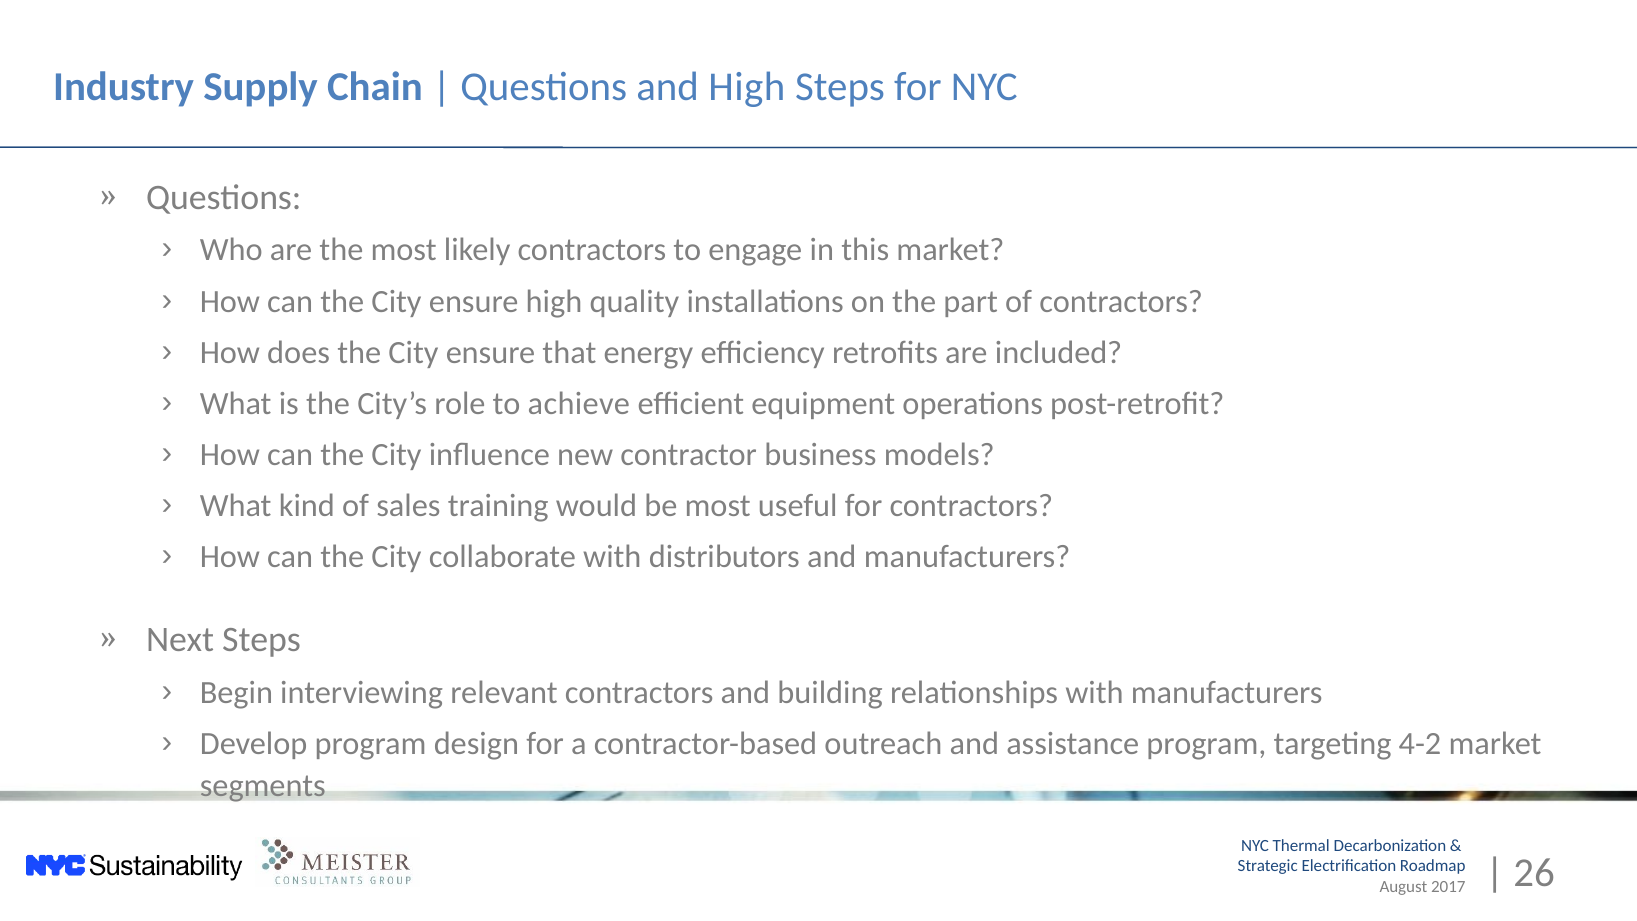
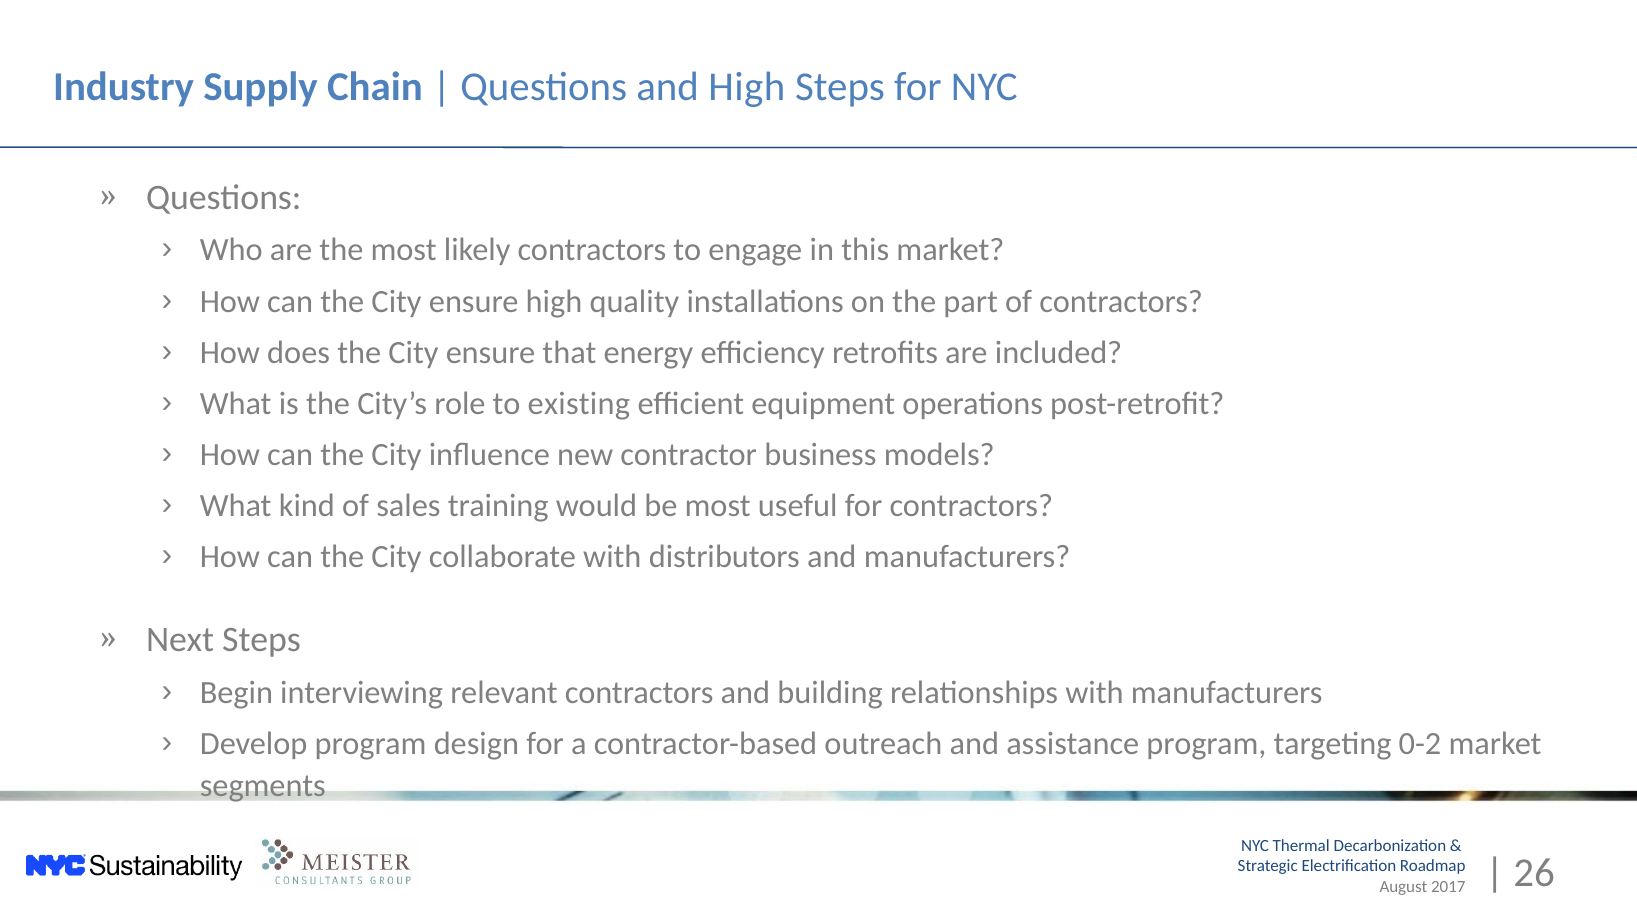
achieve: achieve -> existing (579, 404)
4-2: 4-2 -> 0-2 (1420, 744)
